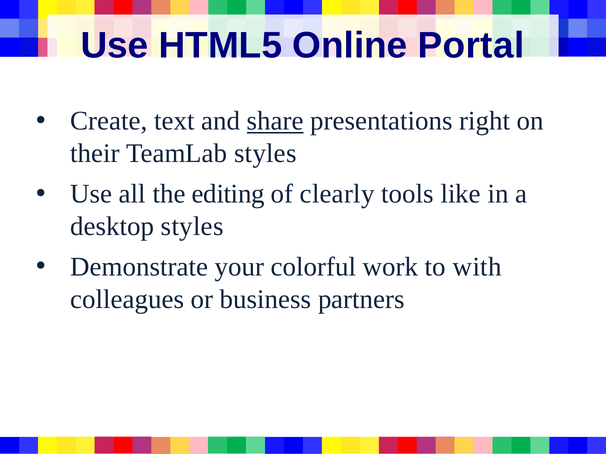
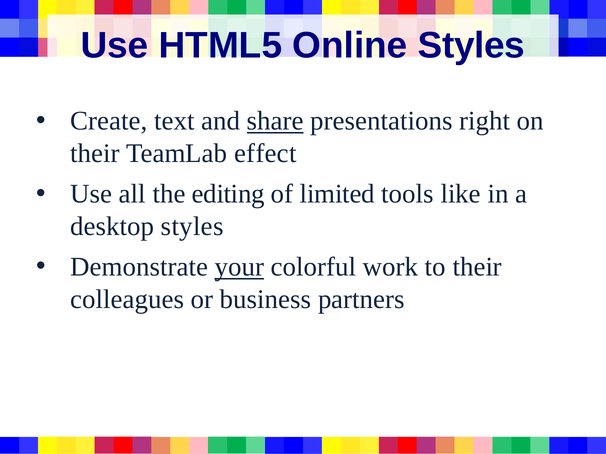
Online Portal: Portal -> Styles (471, 46)
TeamLab styles: styles -> effect (265, 154)
clearly: clearly -> limited (337, 194)
your underline: none -> present (239, 267)
to with: with -> their (477, 267)
